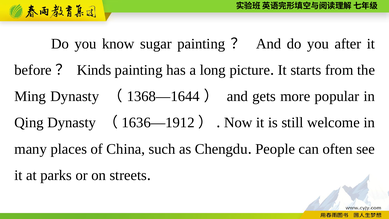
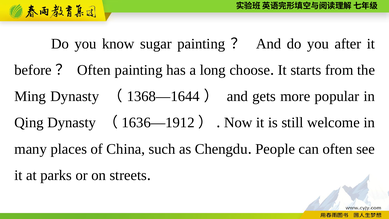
Kinds: Kinds -> Often (94, 70)
picture: picture -> choose (250, 70)
